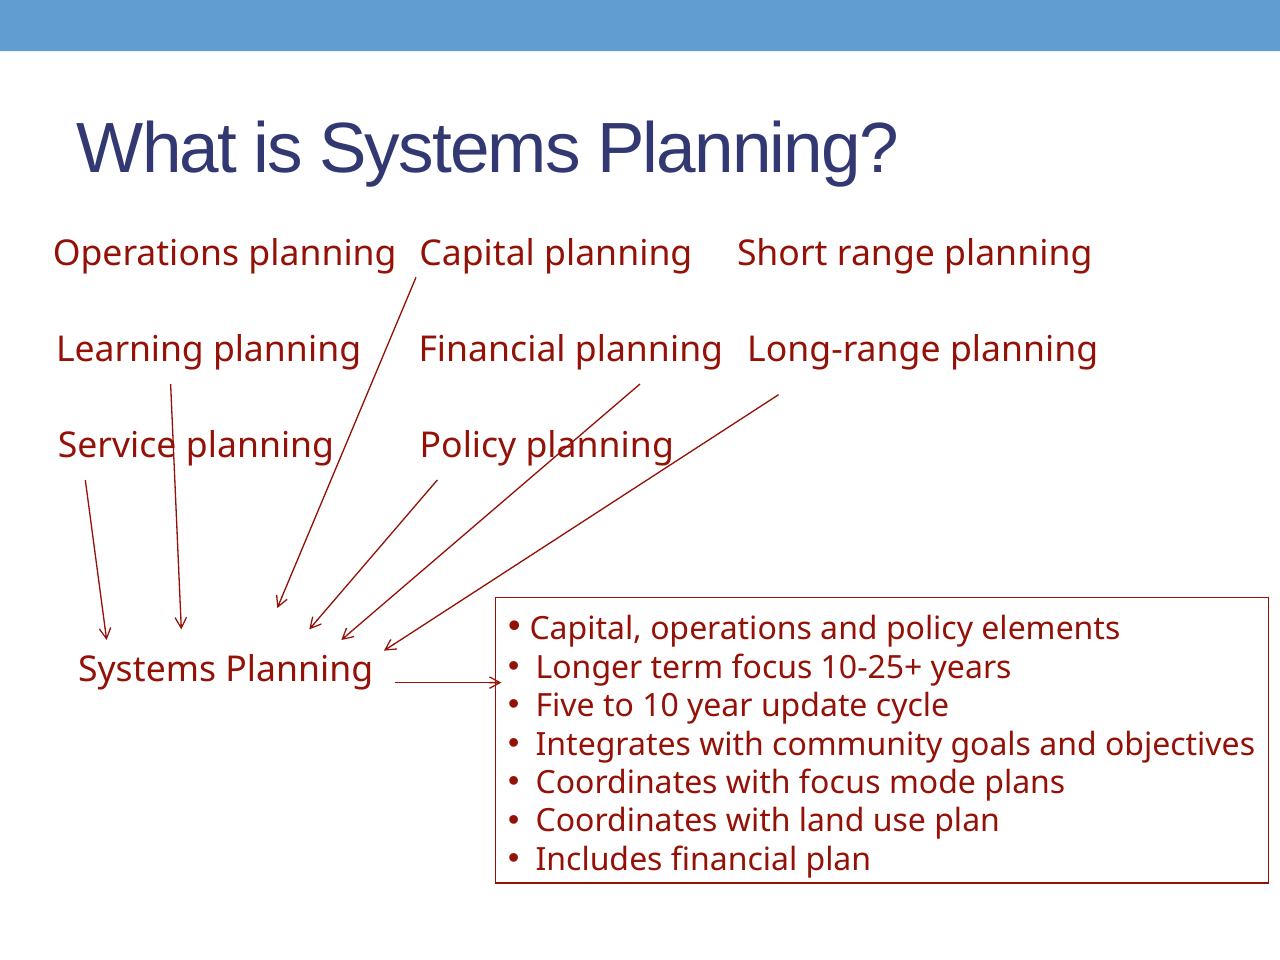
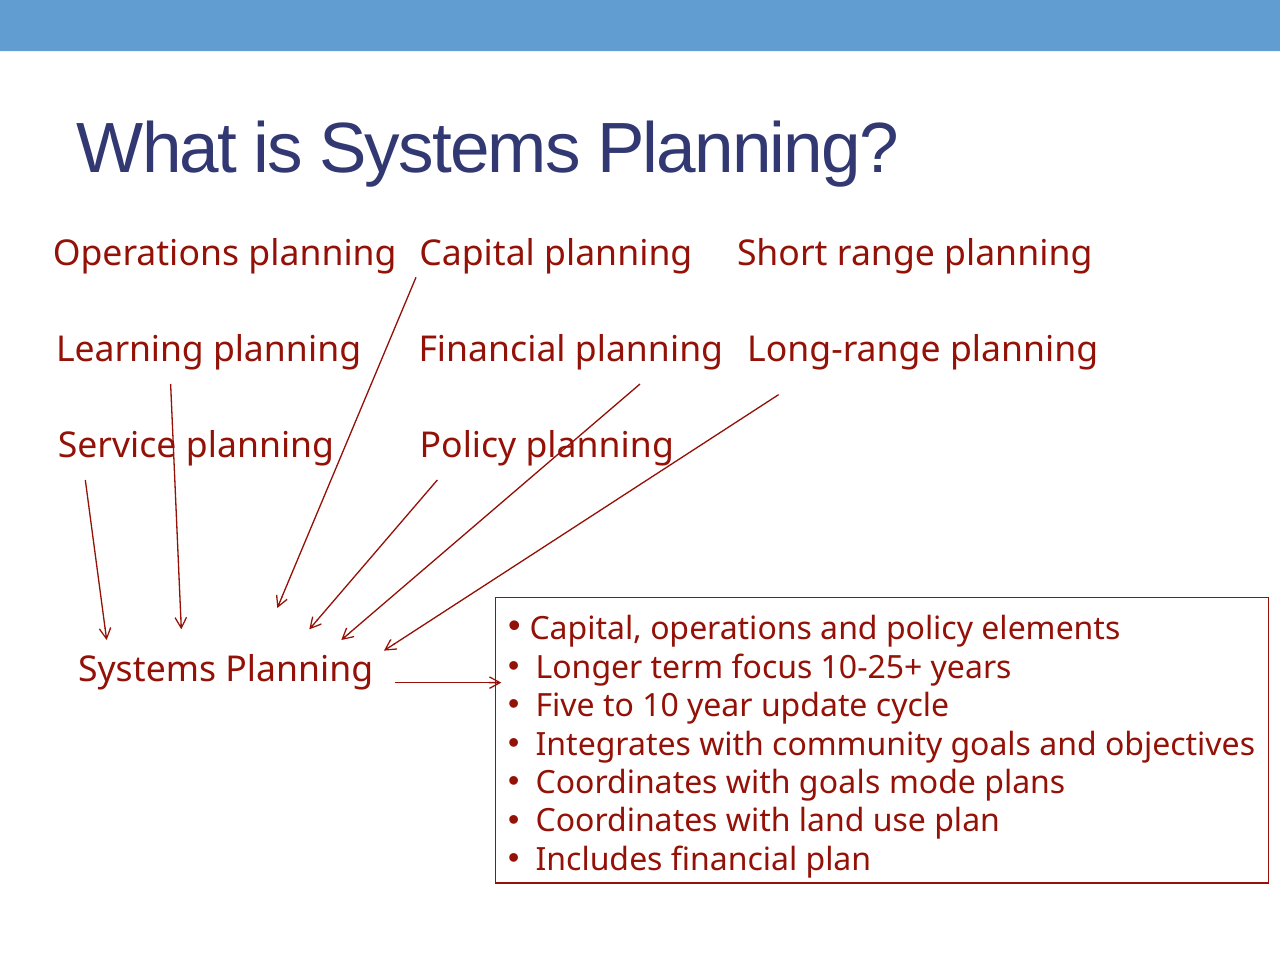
with focus: focus -> goals (840, 783)
